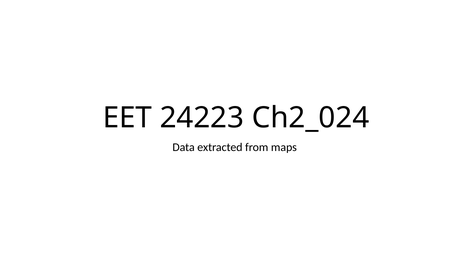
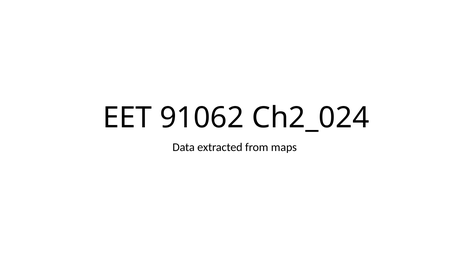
24223: 24223 -> 91062 (202, 118)
